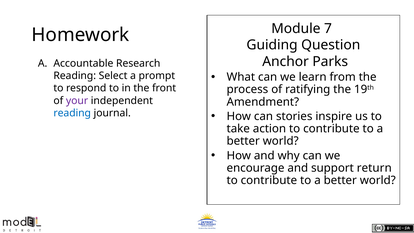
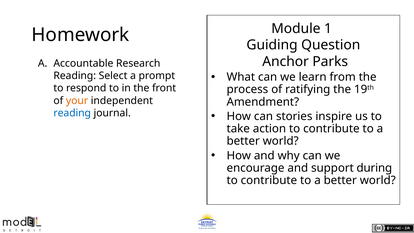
7: 7 -> 1 (328, 28)
your colour: purple -> orange (77, 101)
return: return -> during (374, 168)
